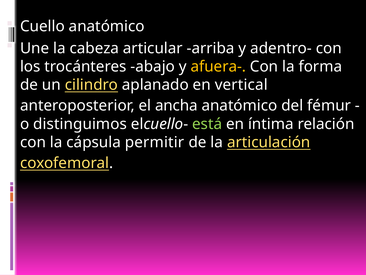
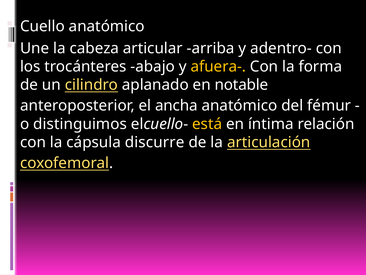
vertical: vertical -> notable (241, 85)
está colour: light green -> yellow (207, 124)
permitir: permitir -> discurre (155, 142)
